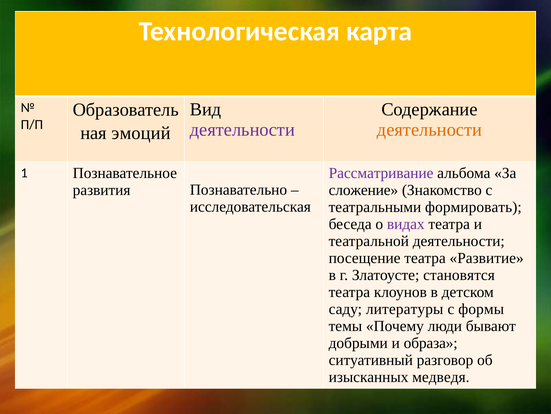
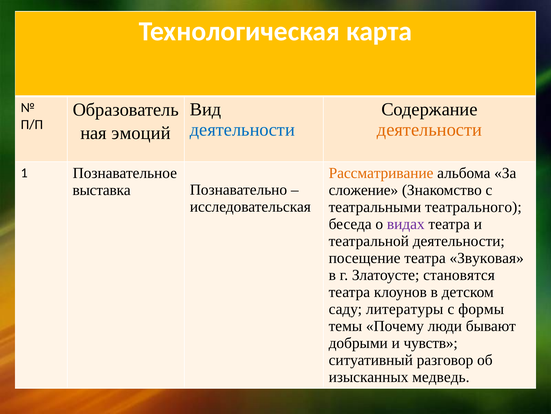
деятельности colour: purple -> blue (242, 130)
Рассматривание colour: purple -> orange (381, 173)
развития: развития -> выставка (102, 190)
формировать: формировать -> театрального (473, 207)
Развитие: Развитие -> Звуковая (487, 258)
образа: образа -> чувств (431, 342)
медведя: медведя -> медведь (441, 376)
